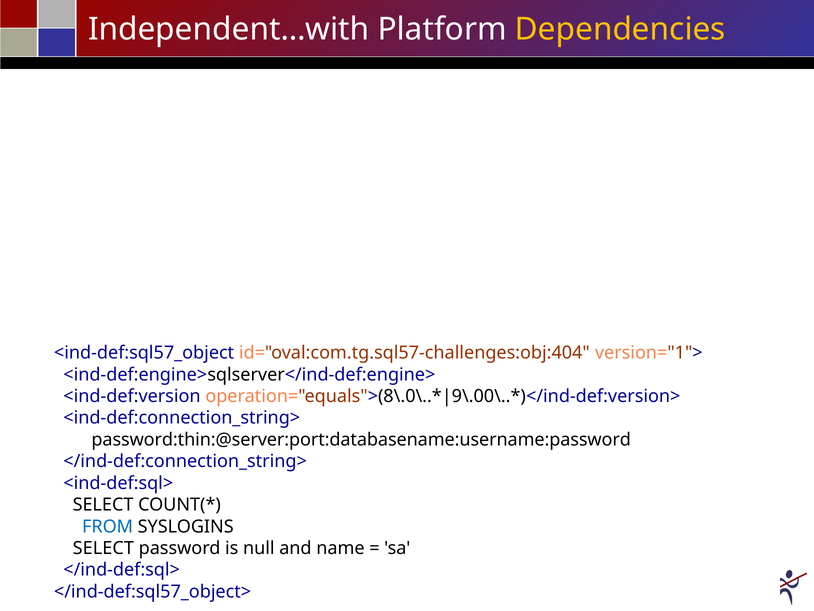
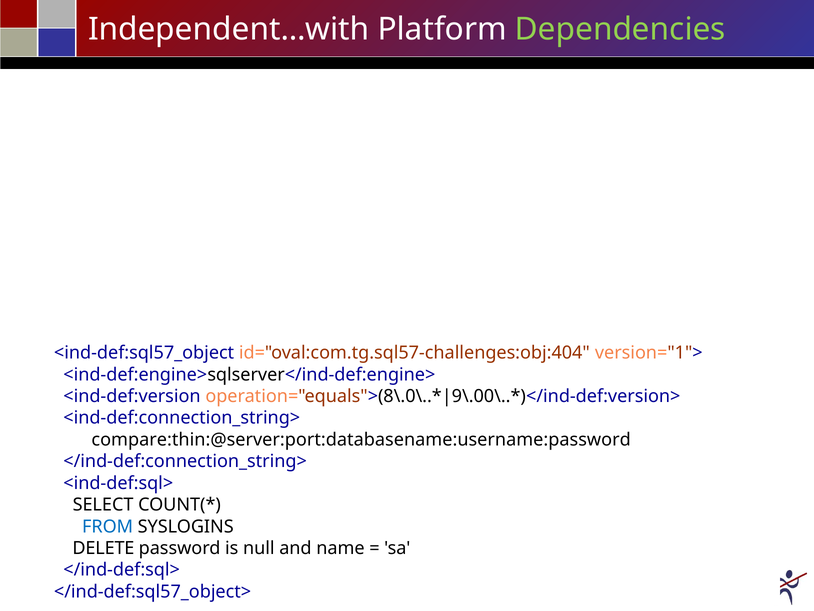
Dependencies colour: yellow -> light green (620, 29)
password:thin:@server:port:databasename:username:password: password:thin:@server:port:databasename:username:password -> compare:thin:@server:port:databasename:username:password (361, 439)
SELECT: SELECT -> DELETE (103, 548)
